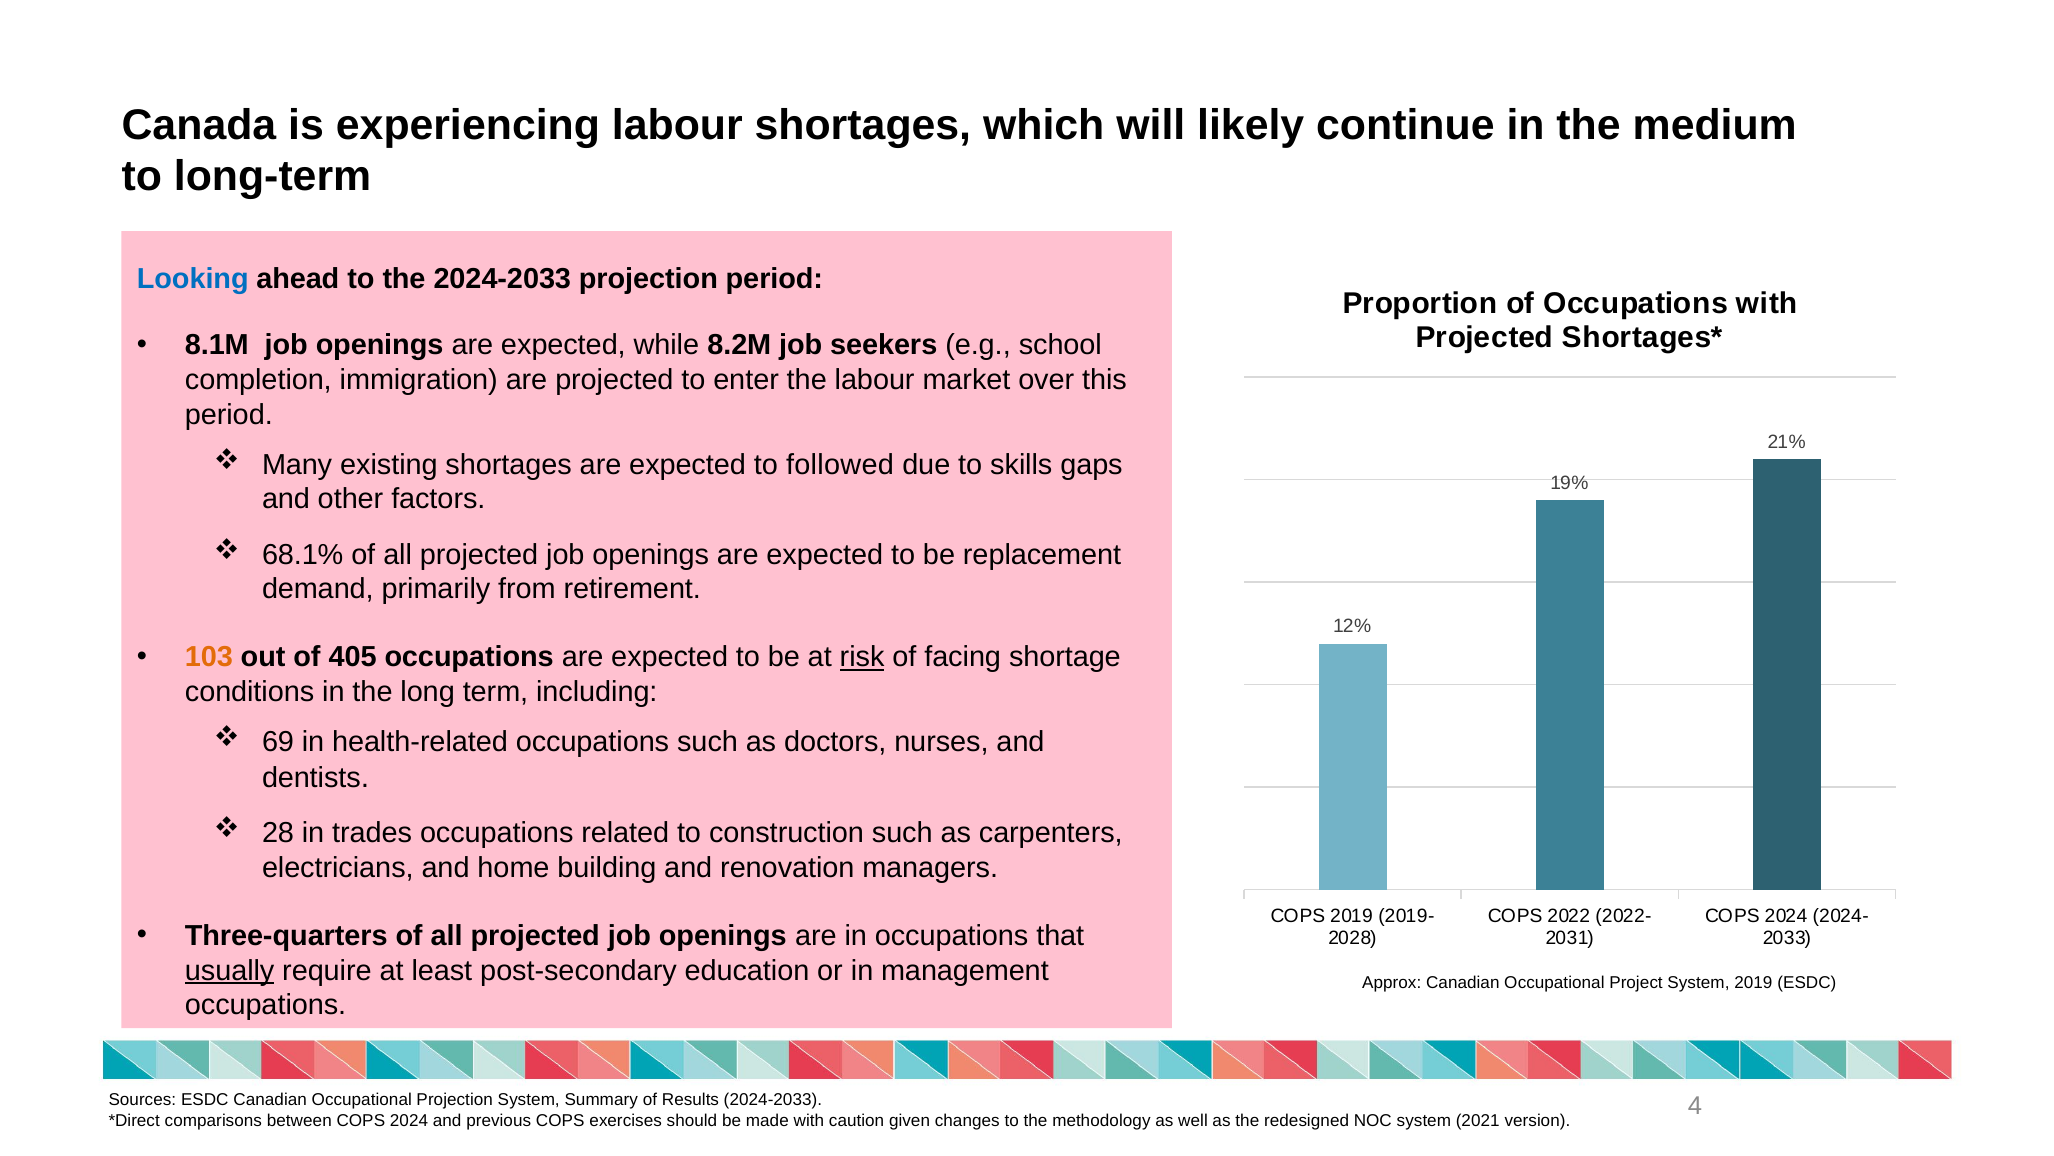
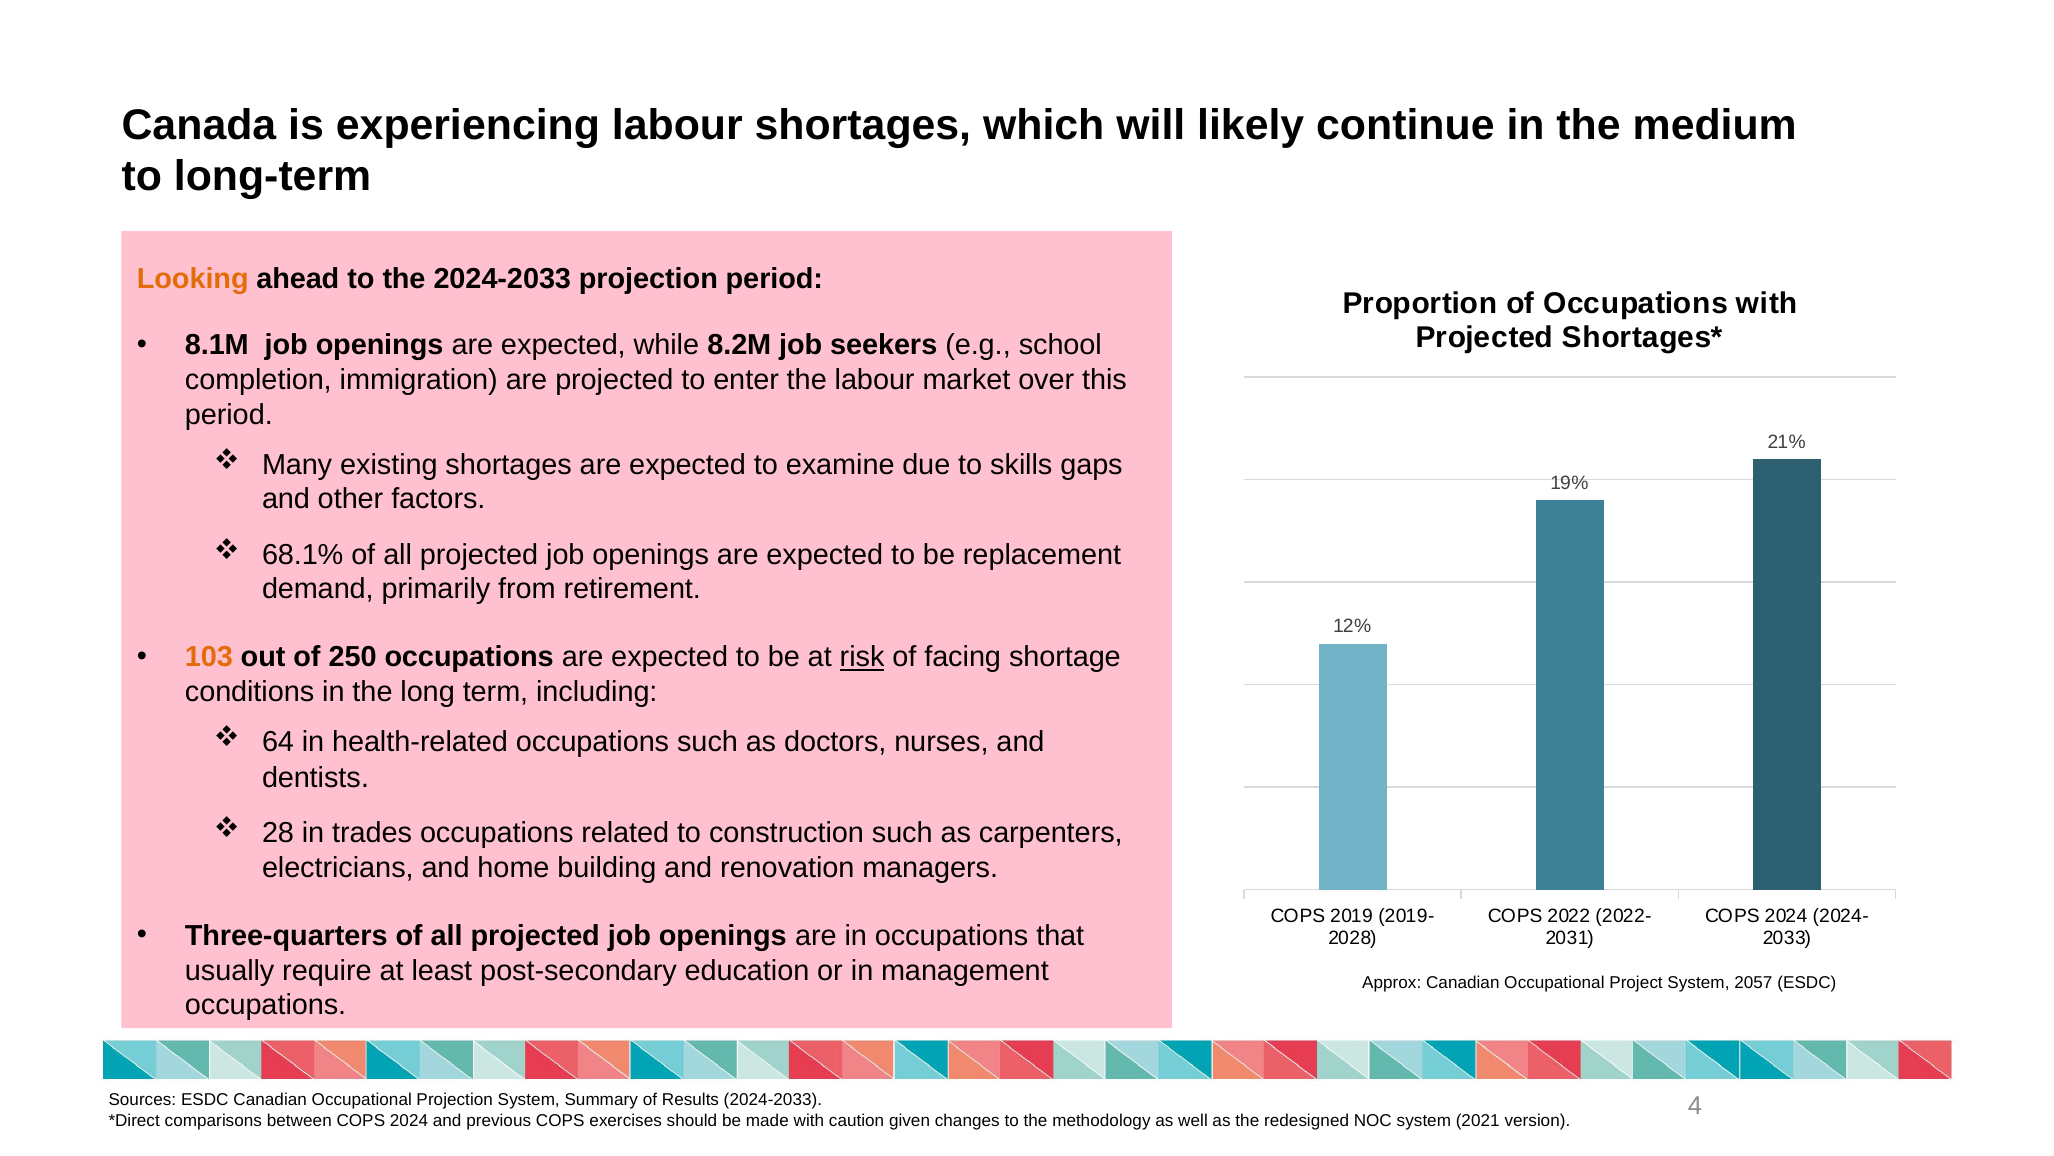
Looking colour: blue -> orange (193, 278)
followed: followed -> examine (840, 465)
405: 405 -> 250 (353, 657)
69: 69 -> 64 (278, 742)
usually underline: present -> none (230, 970)
System 2019: 2019 -> 2057 (1753, 982)
